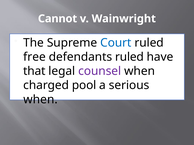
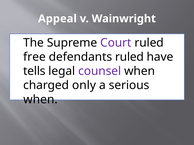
Cannot: Cannot -> Appeal (57, 19)
Court colour: blue -> purple (116, 43)
that: that -> tells (34, 71)
pool: pool -> only (84, 86)
